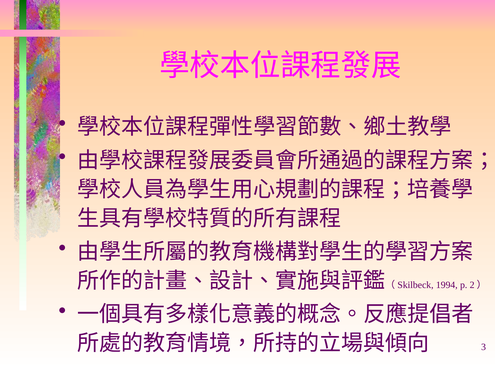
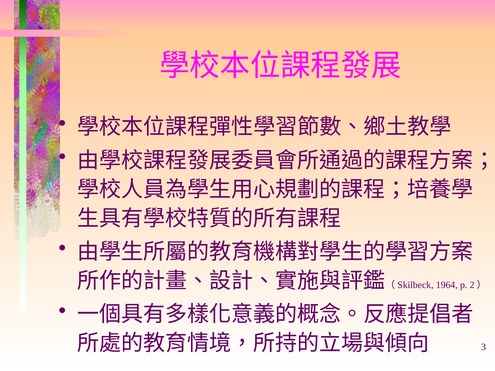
1994: 1994 -> 1964 (447, 285)
